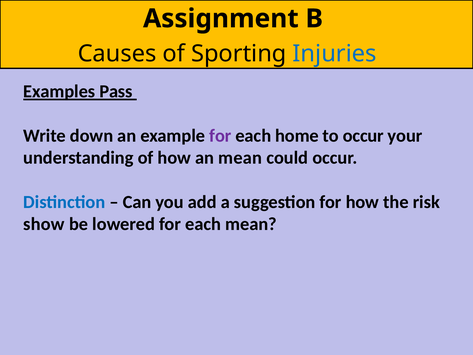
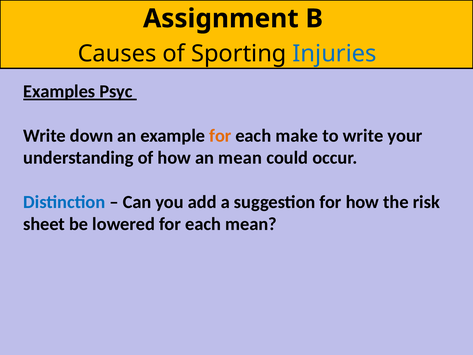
Pass: Pass -> Psyc (116, 91)
for colour: purple -> orange (220, 136)
home: home -> make (297, 136)
to occur: occur -> write (363, 136)
show: show -> sheet (44, 224)
